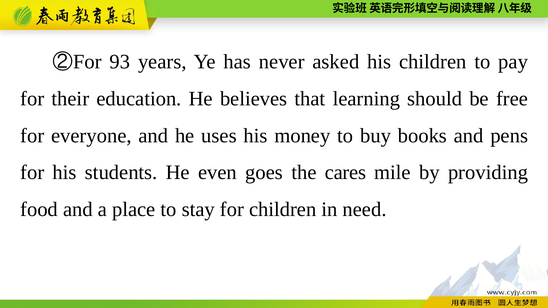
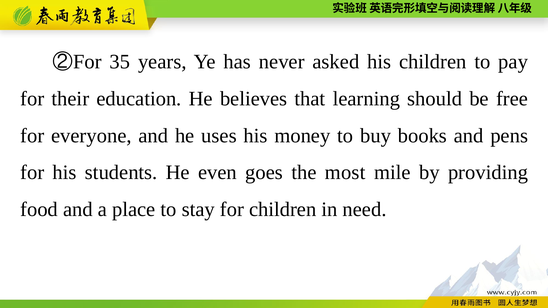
93: 93 -> 35 (120, 62)
cares: cares -> most (345, 173)
